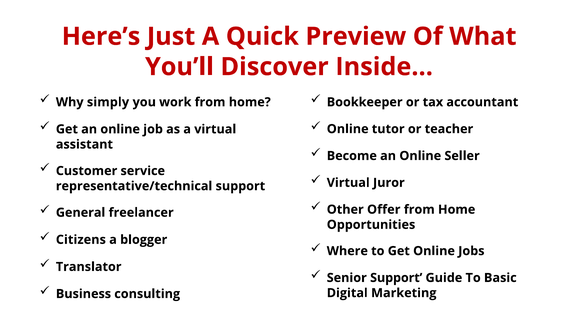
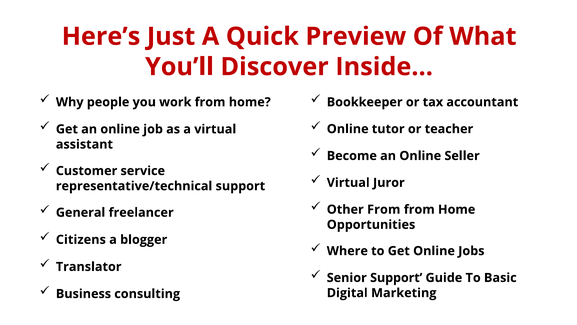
simply: simply -> people (108, 102)
Other Offer: Offer -> From (384, 209)
